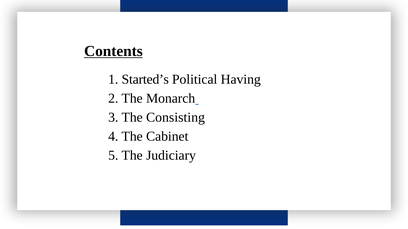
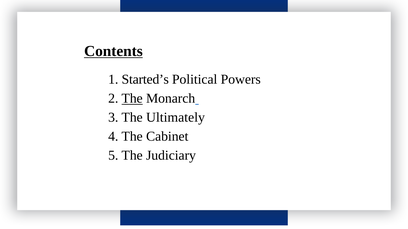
Having: Having -> Powers (241, 80)
The underline: none -> present (132, 99)
Consisting: Consisting -> Ultimately (176, 118)
